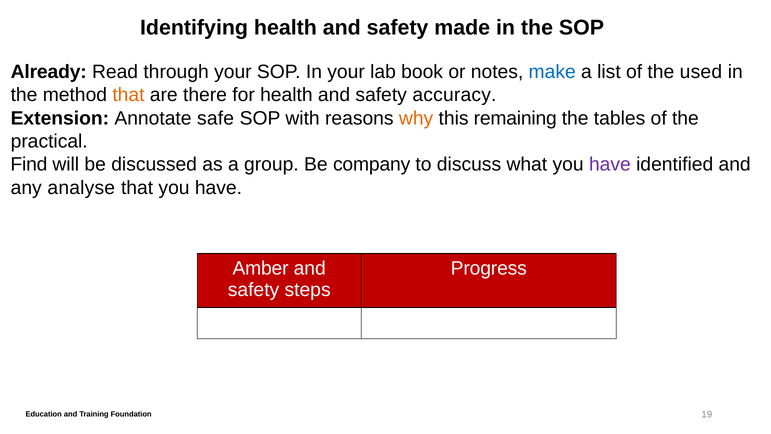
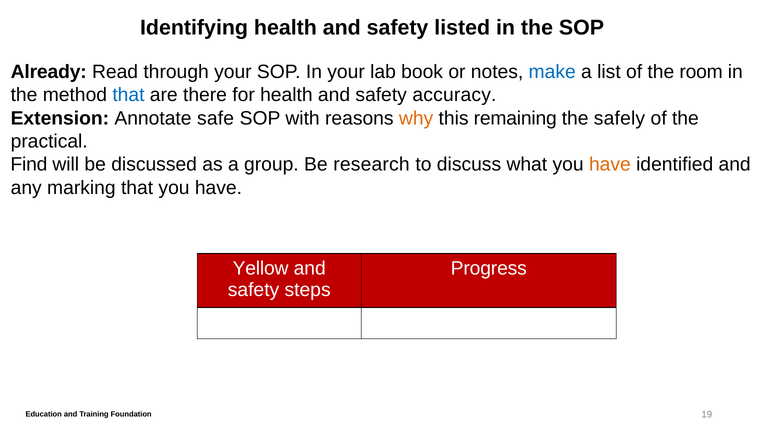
made: made -> listed (462, 27)
used: used -> room (701, 72)
that colour: orange -> blue (128, 95)
tables: tables -> safely (620, 118)
company: company -> research (371, 164)
have colour: purple -> orange (610, 164)
analyse: analyse -> marking (81, 188)
Amber: Amber -> Yellow (261, 268)
